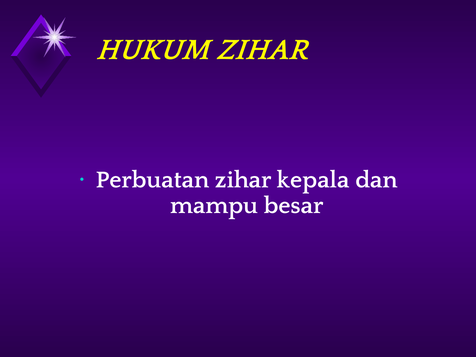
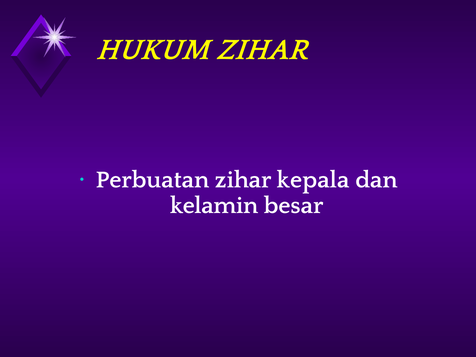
mampu: mampu -> kelamin (214, 205)
